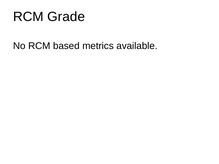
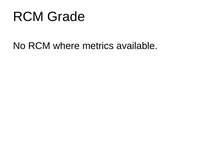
based: based -> where (66, 46)
